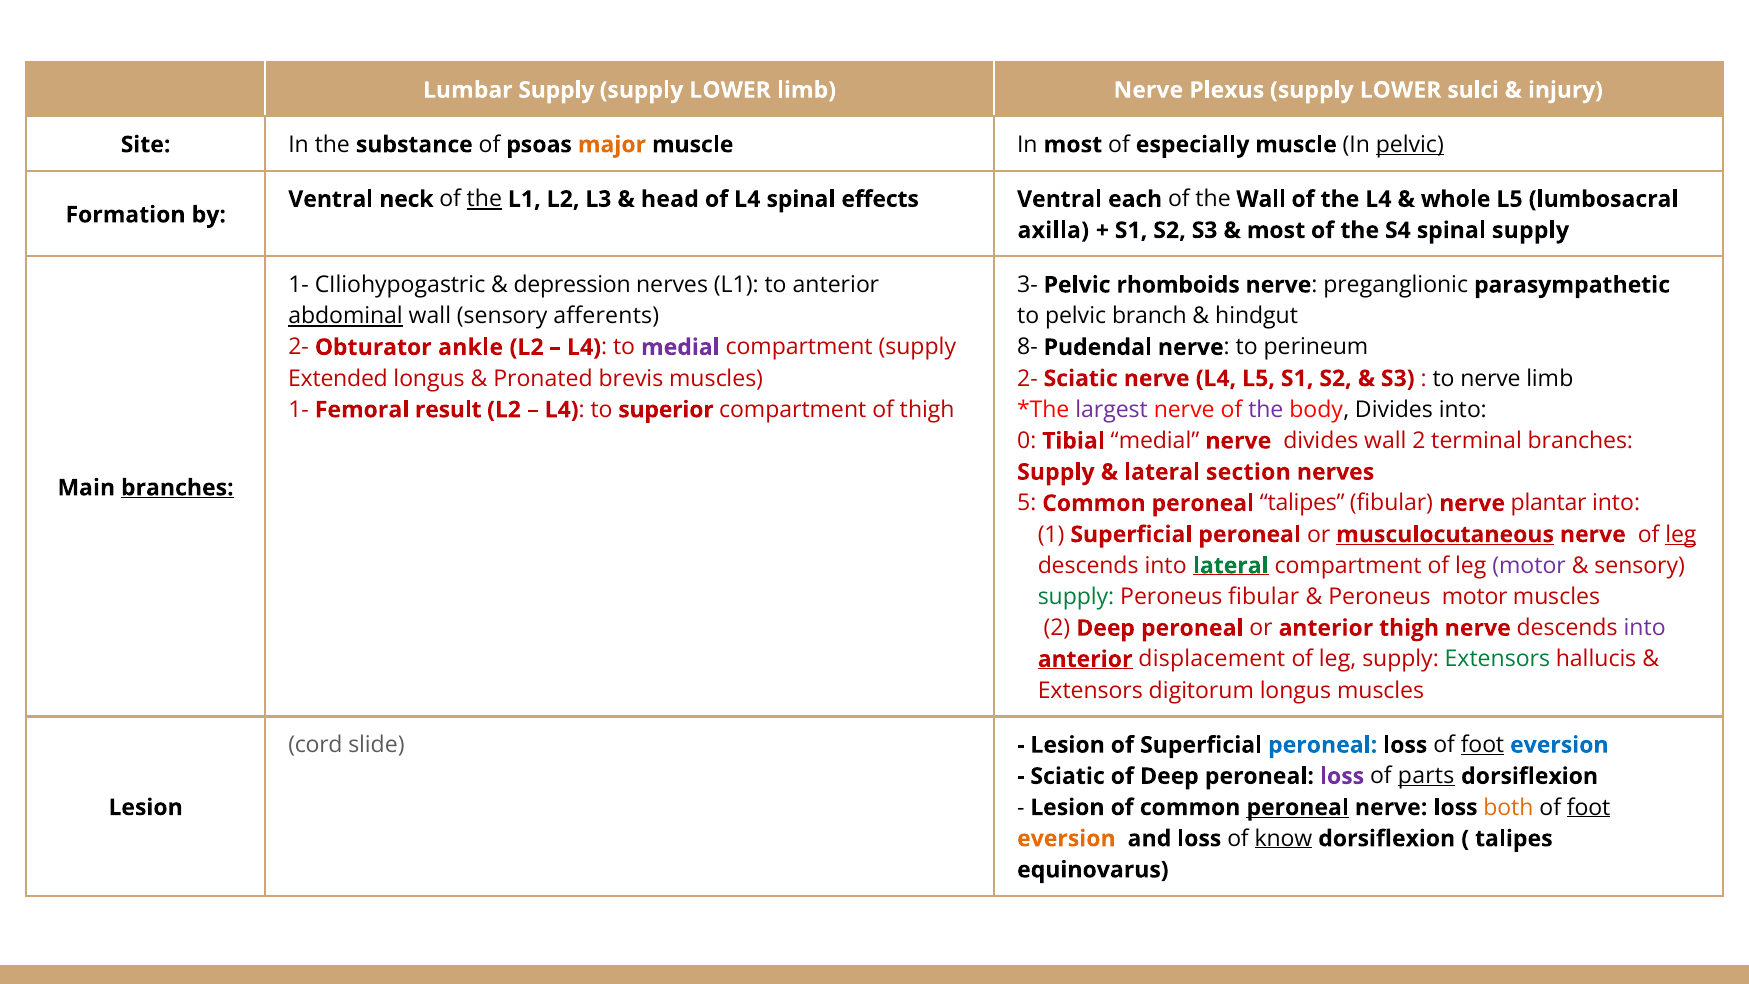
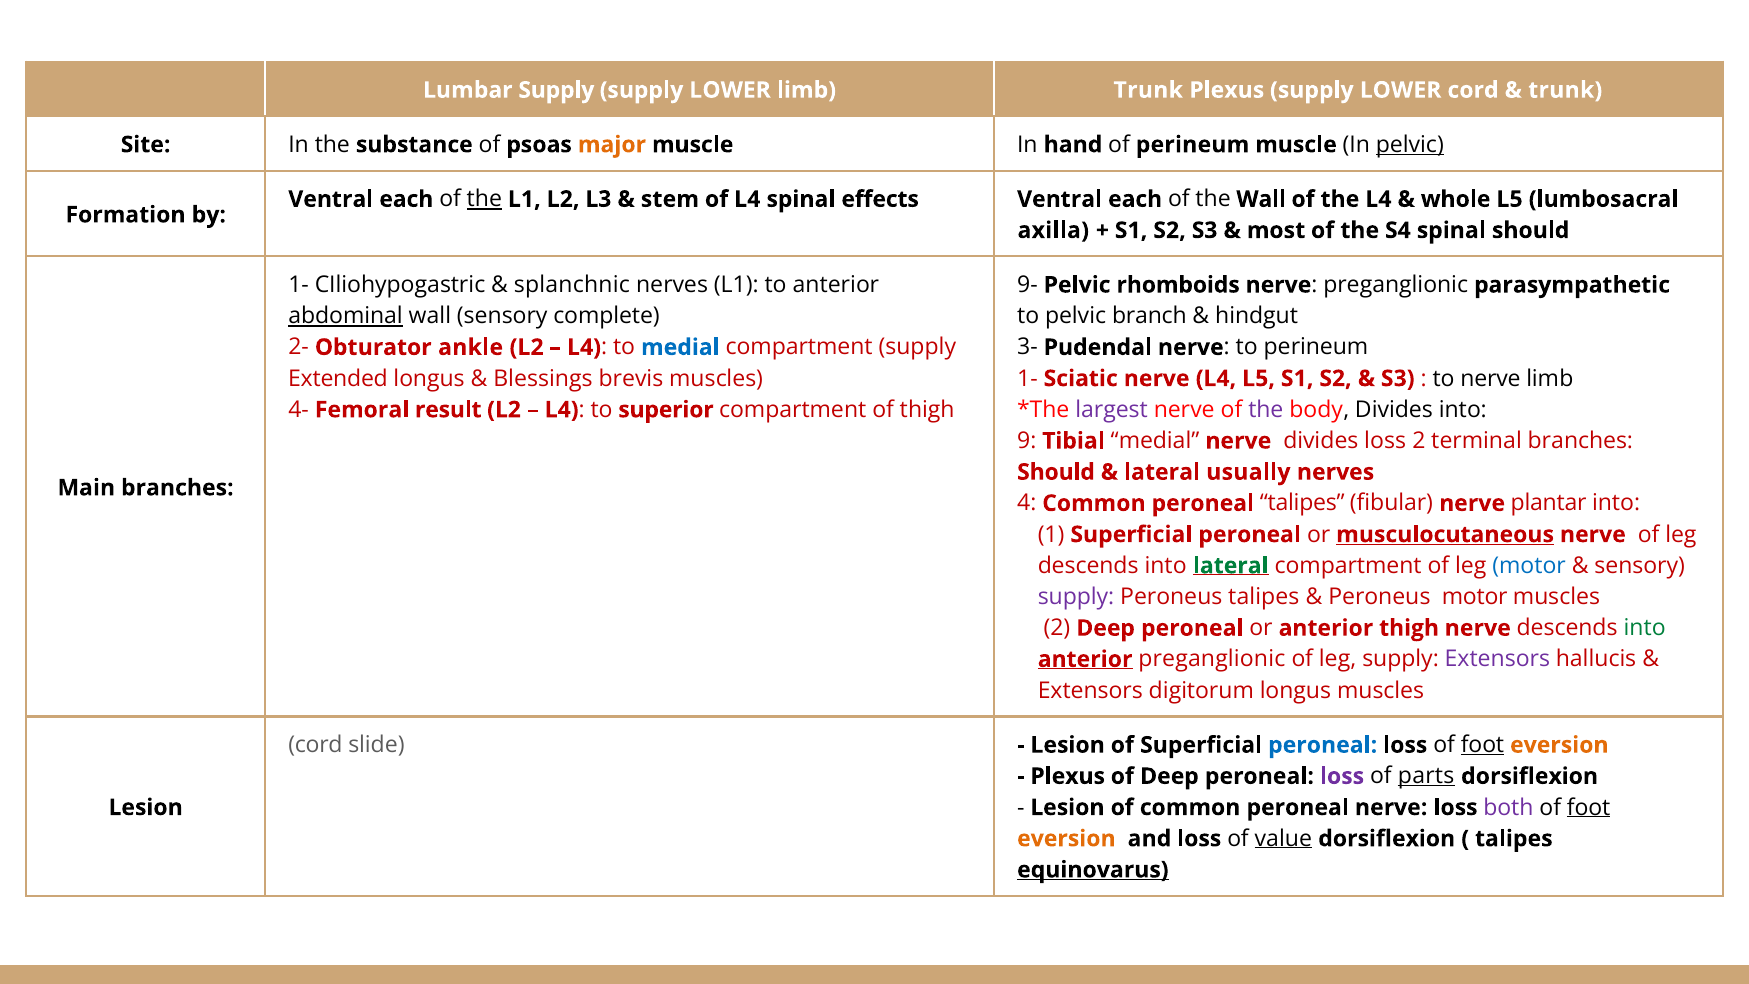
limb Nerve: Nerve -> Trunk (1148, 90)
LOWER sulci: sulci -> cord (1473, 90)
injury: injury -> trunk (1565, 90)
In most: most -> hand (1073, 145)
of especially: especially -> perineum (1193, 145)
neck: neck -> each (406, 199)
head: head -> stem (670, 199)
spinal supply: supply -> should (1531, 230)
depression: depression -> splanchnic (572, 285)
3-: 3- -> 9- (1027, 285)
afferents: afferents -> complete (606, 316)
medial colour: purple -> blue (680, 347)
8-: 8- -> 3- (1027, 347)
Pronated: Pronated -> Blessings (543, 378)
2-: 2- -> 1- (1027, 378)
1-: 1- -> 4- (299, 410)
0: 0 -> 9 (1027, 441)
divides wall: wall -> loss (1385, 441)
Supply: Supply -> Should (1056, 472)
section: section -> usually (1248, 472)
branches underline: present -> none (177, 488)
5: 5 -> 4 (1027, 503)
leg underline: present -> none (1681, 534)
motor colour: purple -> blue (1529, 566)
supply colour: green -> purple (1076, 597)
Peroneus fibular: fibular -> talipes (1264, 597)
into colour: purple -> green (1645, 628)
anterior displacement: displacement -> preganglionic (1212, 659)
Extensors colour: green -> purple (1497, 659)
eversion colour: blue -> orange (1559, 745)
Sciatic: Sciatic -> Plexus (1068, 776)
peroneal underline: present -> none (1298, 807)
both colour: orange -> purple (1508, 807)
know: know -> value (1283, 839)
equinovarus underline: none -> present (1093, 870)
